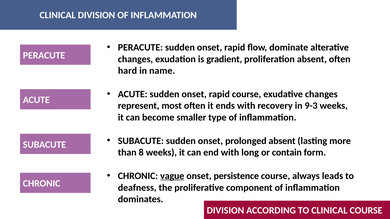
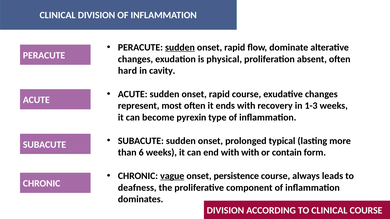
sudden underline: none -> present (180, 47)
gradient: gradient -> physical (224, 59)
name: name -> cavity (162, 71)
9-3: 9-3 -> 1-3 (311, 106)
smaller: smaller -> pyrexin (191, 118)
prolonged absent: absent -> typical (282, 141)
8: 8 -> 6 (141, 153)
with long: long -> with (250, 153)
